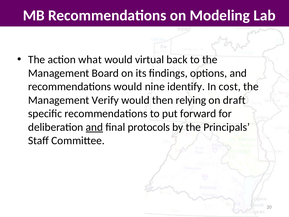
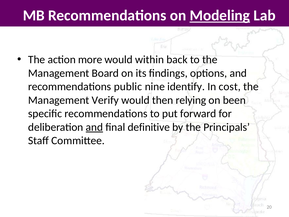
Modeling underline: none -> present (220, 16)
what: what -> more (90, 60)
virtual: virtual -> within (150, 60)
recommendations would: would -> public (128, 87)
draft: draft -> been (234, 100)
protocols: protocols -> definitive (149, 127)
